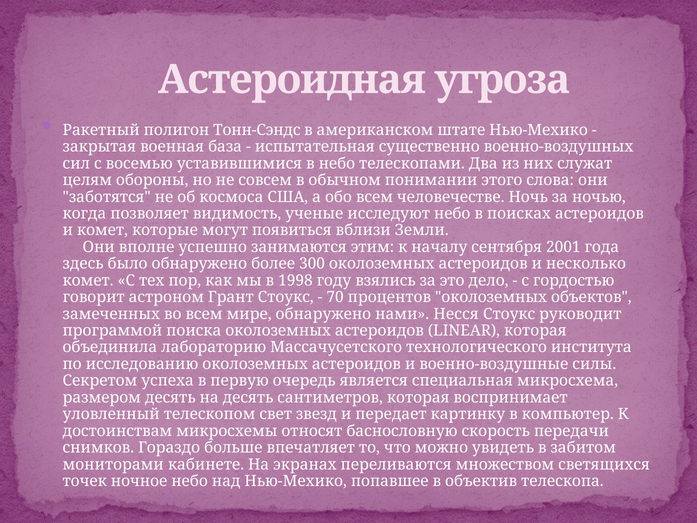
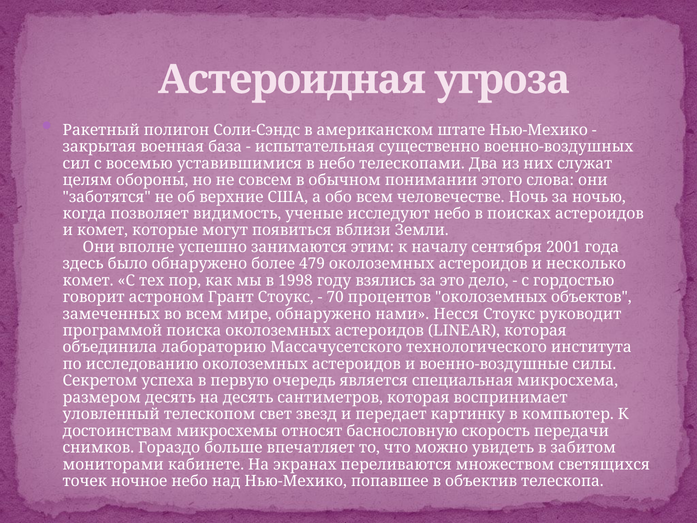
Тонн-Сэндс: Тонн-Сэндс -> Соли-Сэндс (257, 130)
космоса: космоса -> верхние (231, 197)
300: 300 -> 479 (312, 264)
